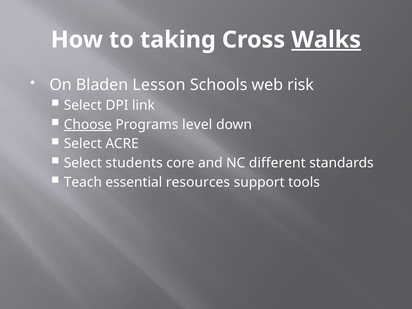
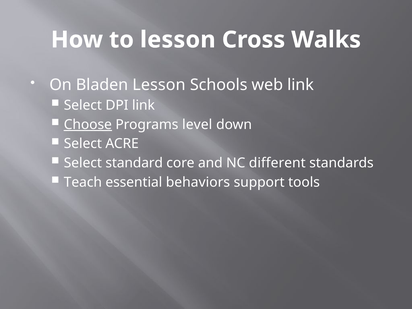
to taking: taking -> lesson (178, 40)
Walks underline: present -> none (326, 40)
web risk: risk -> link (300, 85)
students: students -> standard (134, 163)
resources: resources -> behaviors (198, 182)
